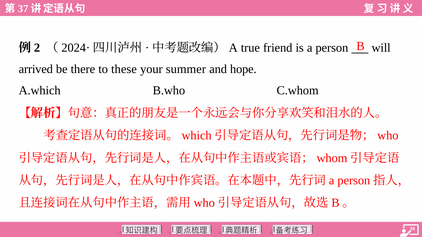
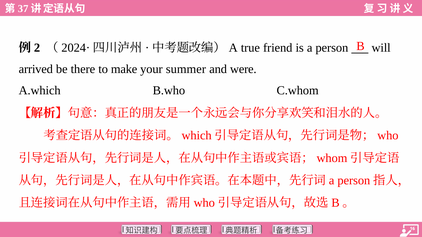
these: these -> make (124, 69)
hope: hope -> were (243, 69)
